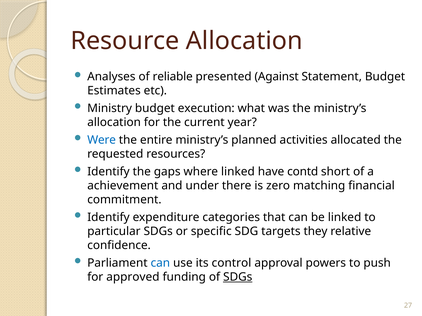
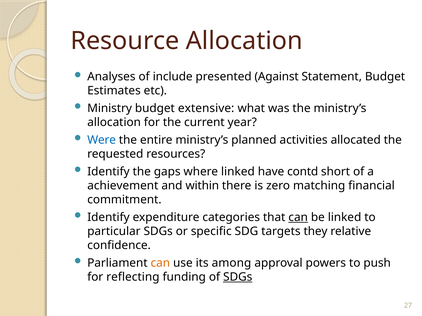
reliable: reliable -> include (173, 77)
execution: execution -> extensive (206, 108)
under: under -> within (202, 186)
can underline: none -> present (298, 217)
can colour: blue -> orange (160, 263)
control: control -> among (231, 263)
approved: approved -> reflecting (133, 277)
